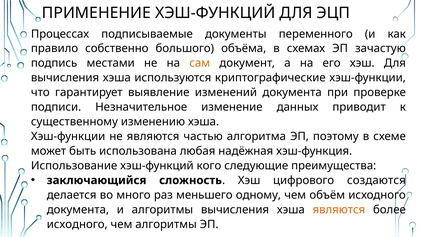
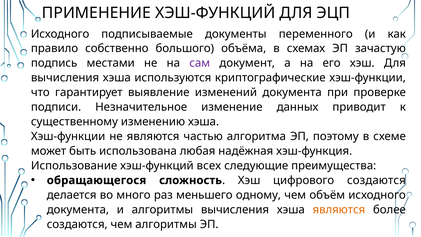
Процессах: Процессах -> Исходного (60, 34)
сам colour: orange -> purple (200, 63)
кого: кого -> всех (209, 166)
заключающийся: заключающийся -> обращающегося (97, 180)
исходного: исходного -> создаются (77, 224)
